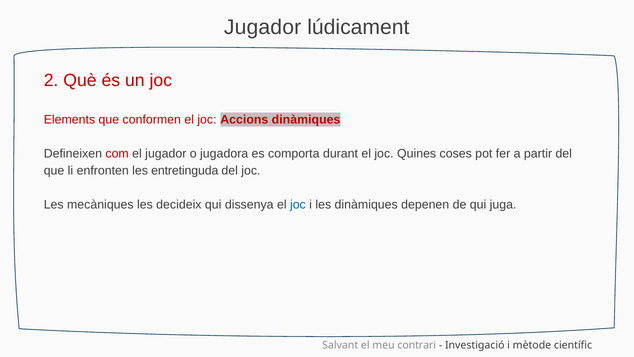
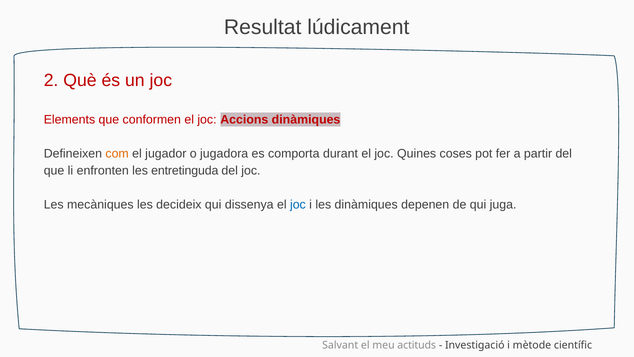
Jugador: Jugador -> Resultat (263, 27)
com colour: red -> orange (117, 153)
contrari: contrari -> actituds (417, 345)
